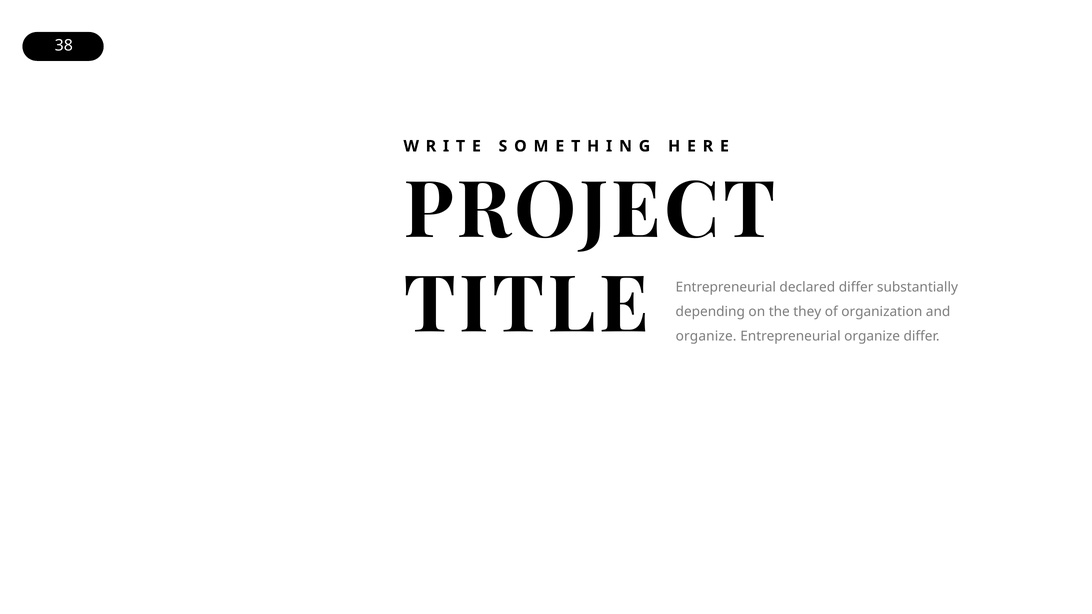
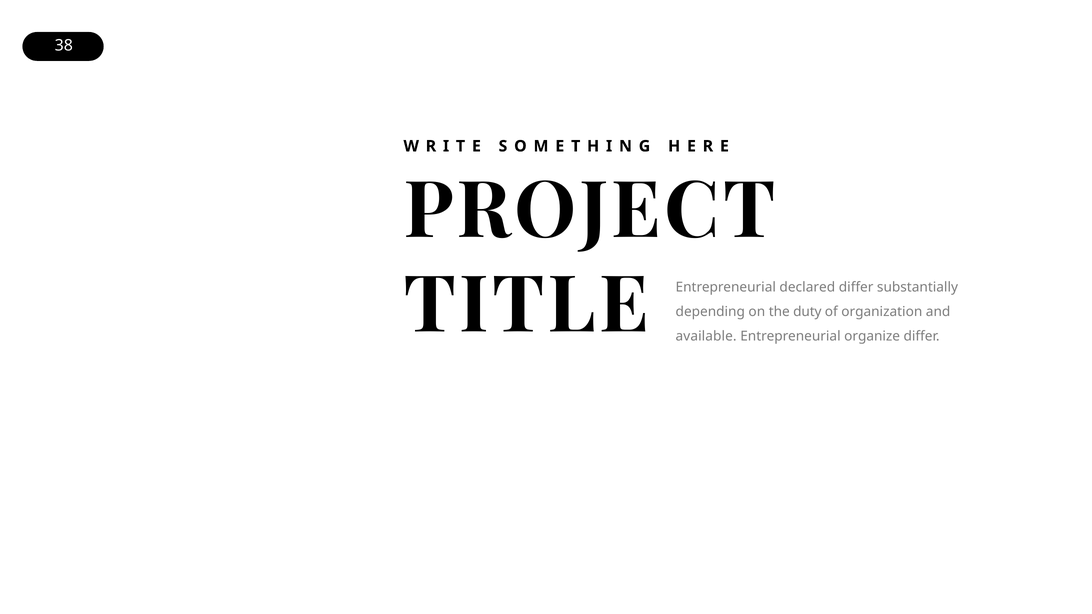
they: they -> duty (807, 312)
organize: organize -> available (706, 336)
